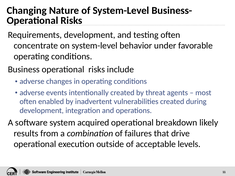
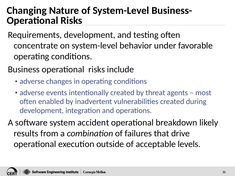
acquired: acquired -> accident (93, 123)
